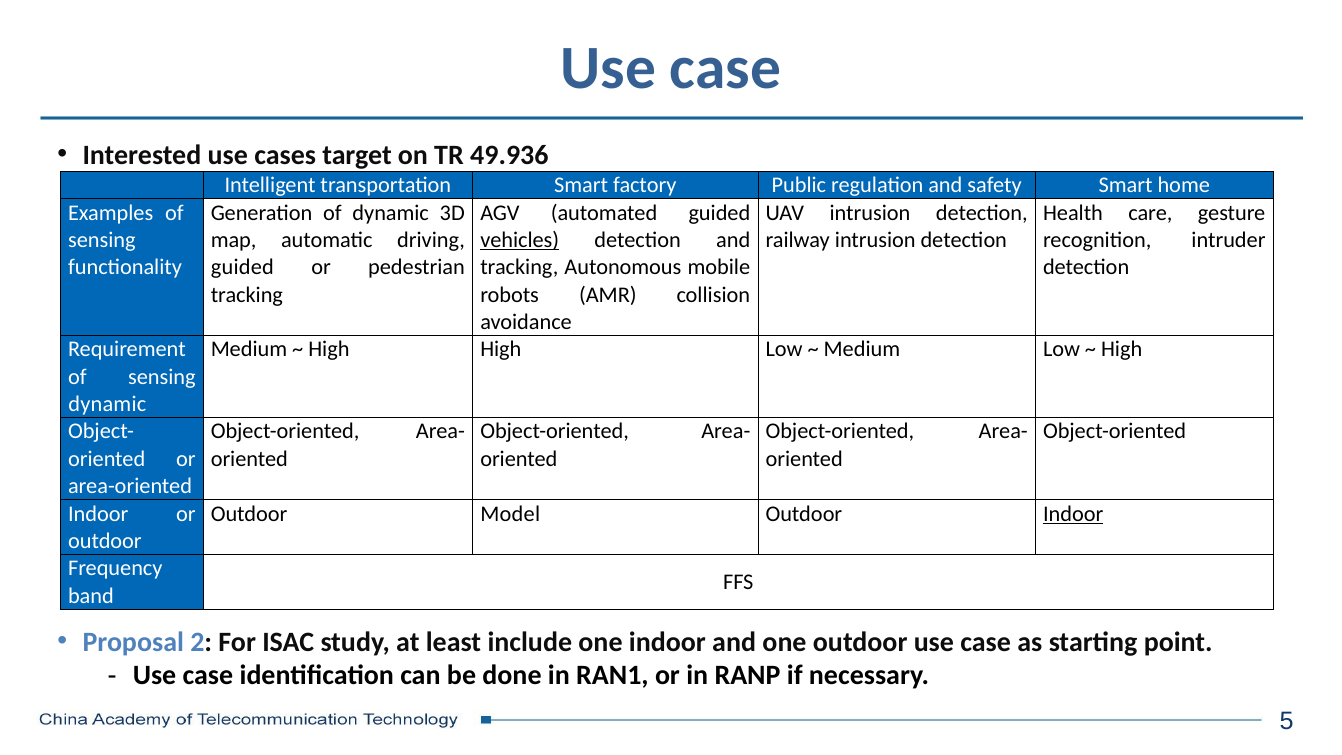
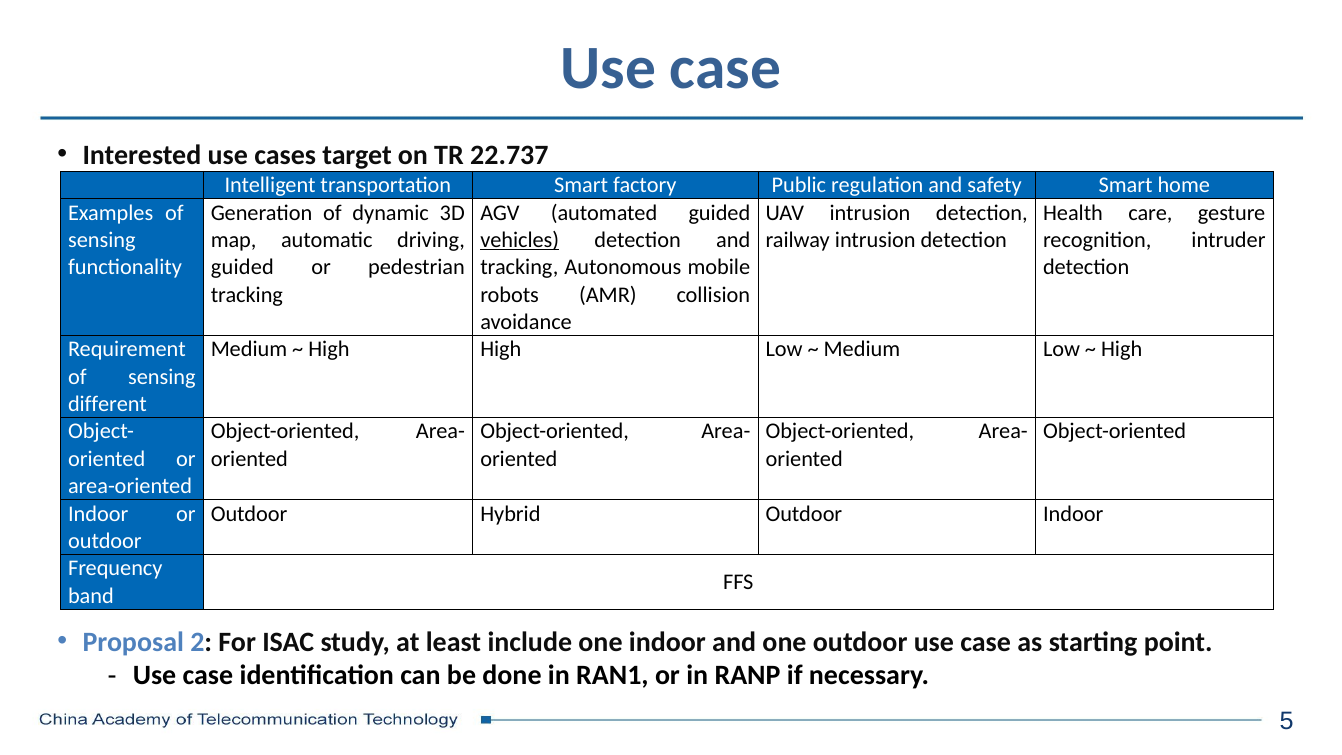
49.936: 49.936 -> 22.737 (509, 155)
dynamic: dynamic -> different (107, 404)
Model: Model -> Hybrid (510, 514)
Indoor underline: present -> none (1073, 514)
